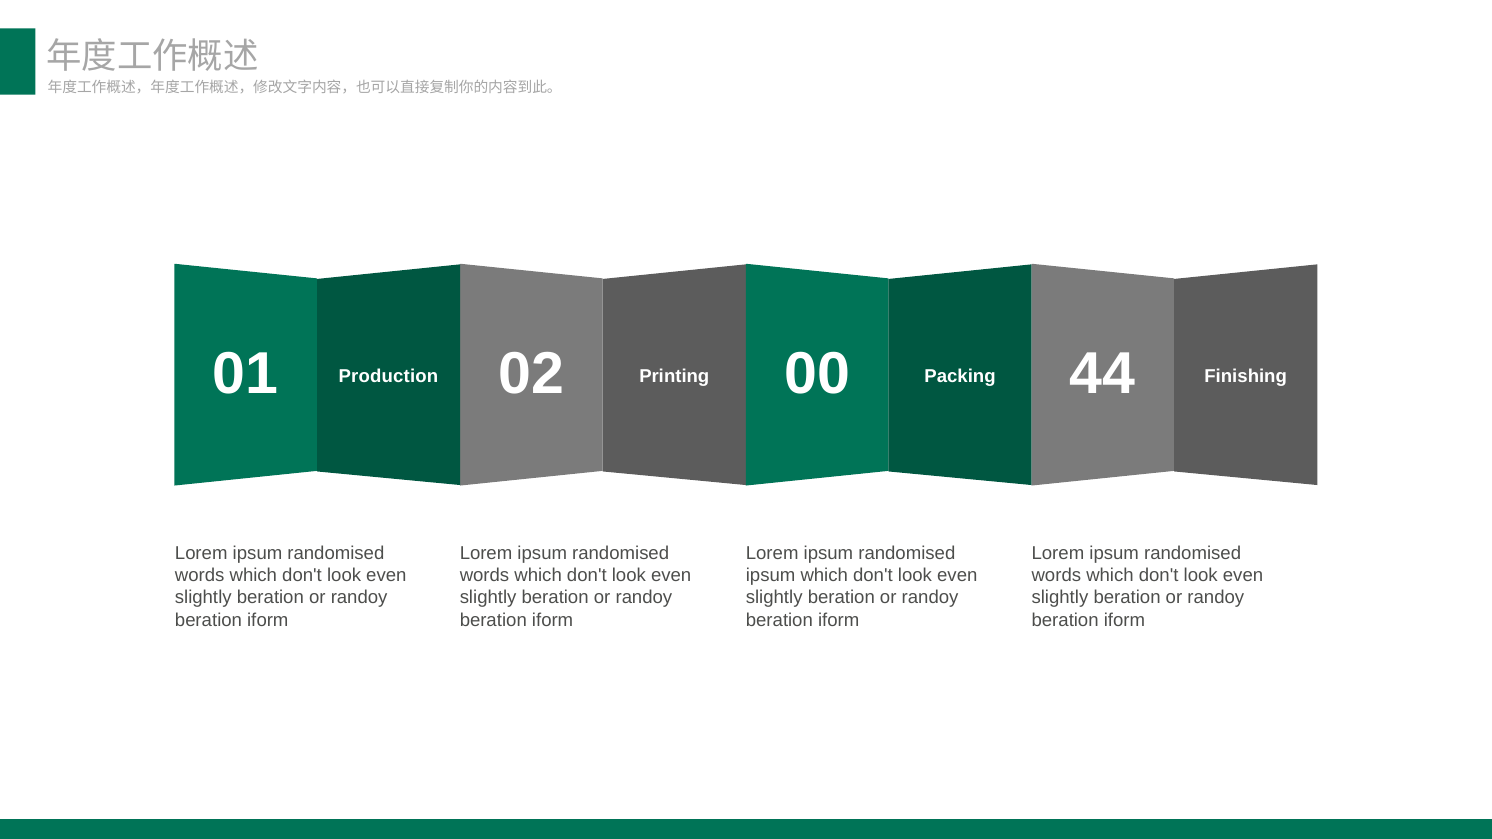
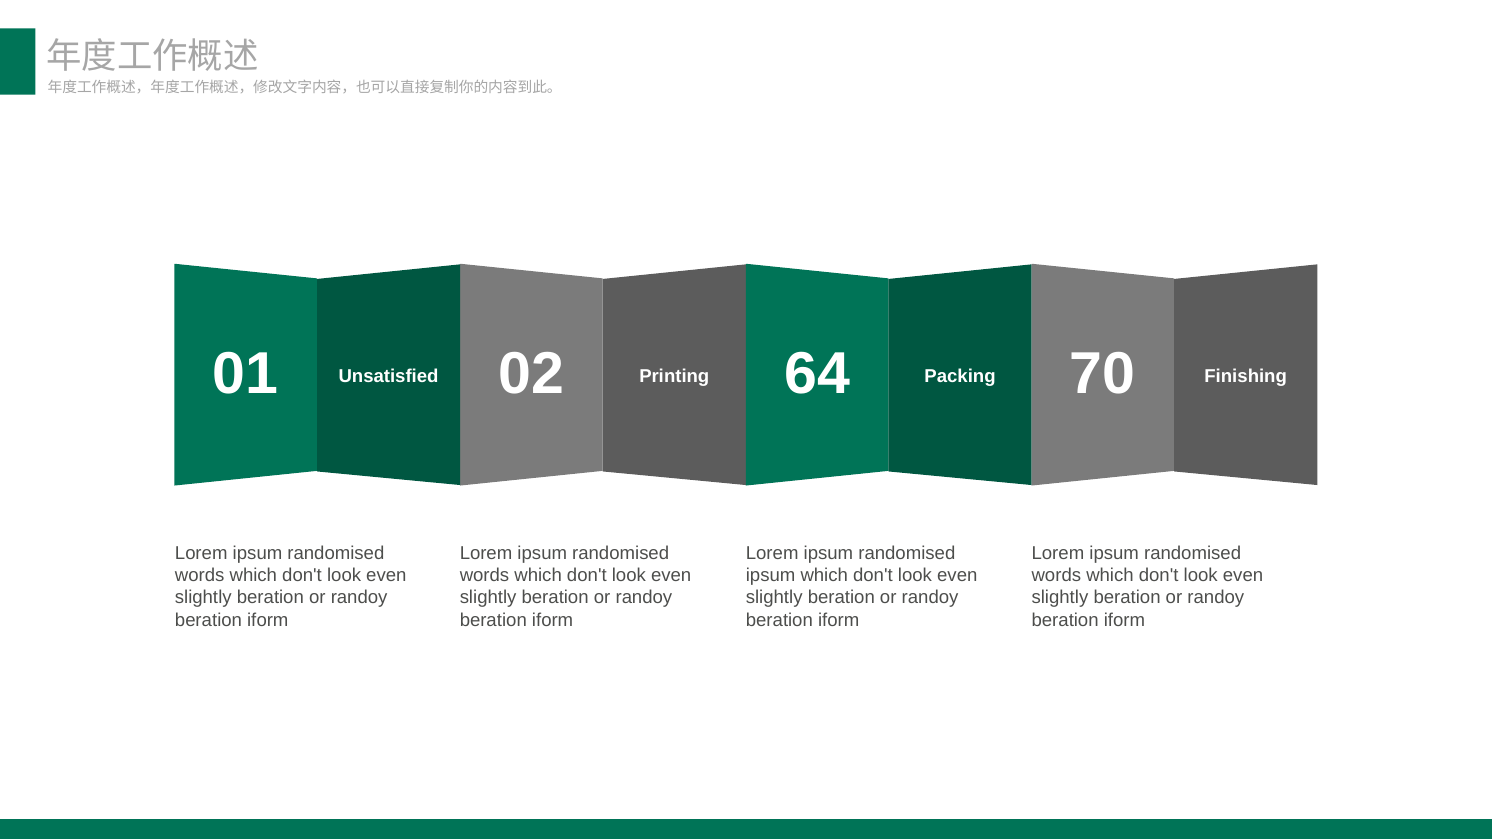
Production: Production -> Unsatisfied (389, 376)
00: 00 -> 64 (817, 374)
44: 44 -> 70 (1103, 374)
